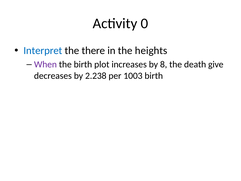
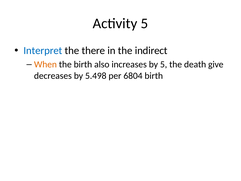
Activity 0: 0 -> 5 (144, 23)
heights: heights -> indirect (151, 51)
When colour: purple -> orange (45, 64)
plot: plot -> also (102, 64)
by 8: 8 -> 5 (164, 64)
2.238: 2.238 -> 5.498 (96, 76)
1003: 1003 -> 6804 (133, 76)
